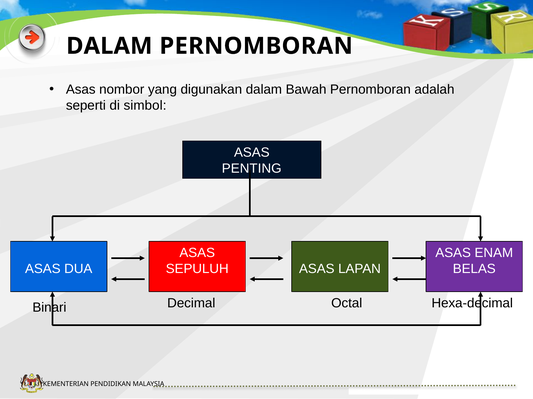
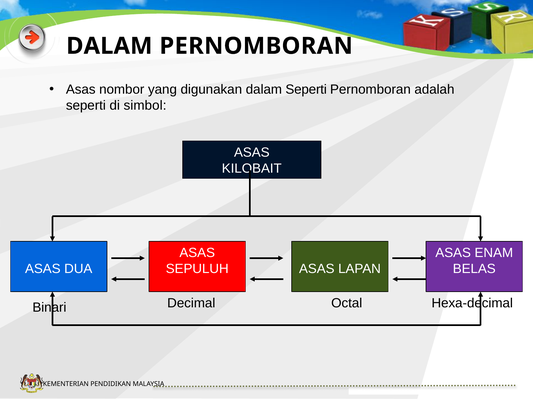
dalam Bawah: Bawah -> Seperti (306, 90)
PENTING: PENTING -> KILOBAIT (252, 169)
